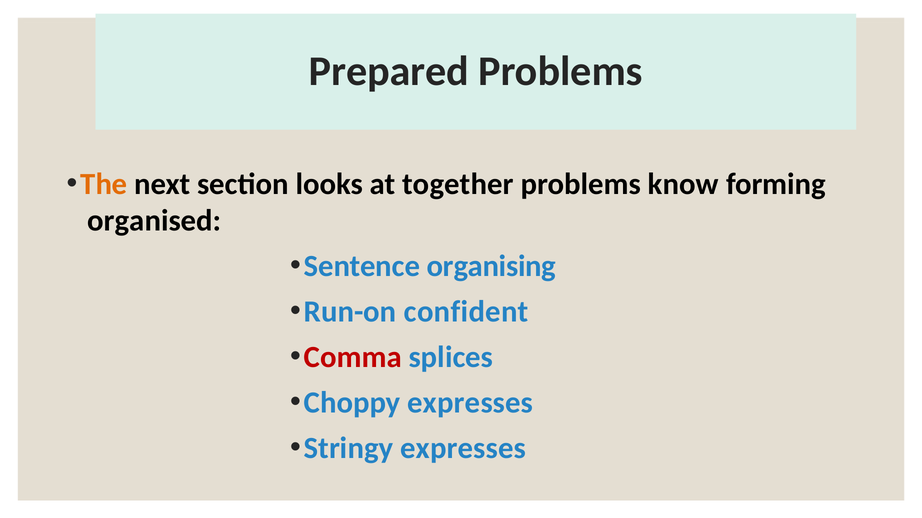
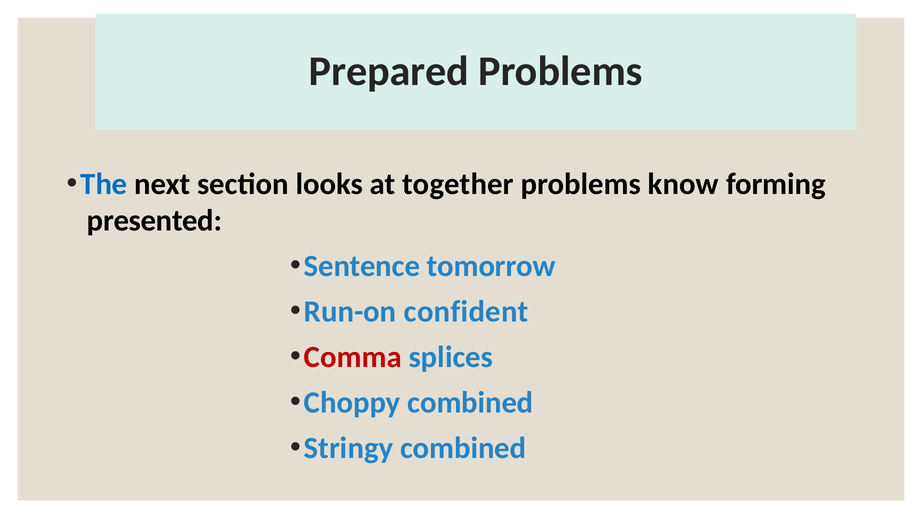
The colour: orange -> blue (104, 184)
organised: organised -> presented (154, 221)
organising: organising -> tomorrow (491, 267)
Choppy expresses: expresses -> combined (470, 403)
Stringy expresses: expresses -> combined (463, 449)
